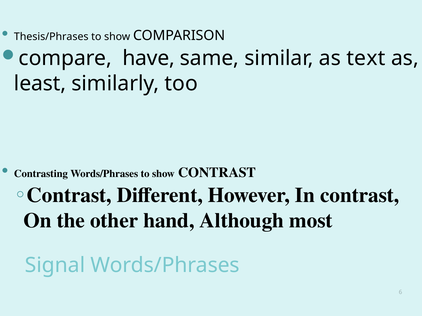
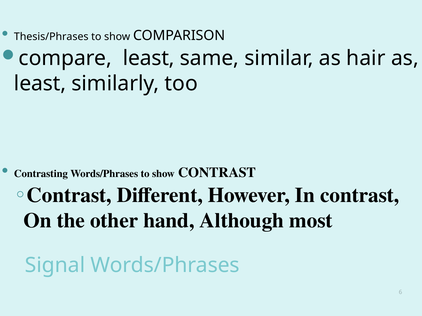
compare have: have -> least (149, 58)
text: text -> hair (366, 58)
